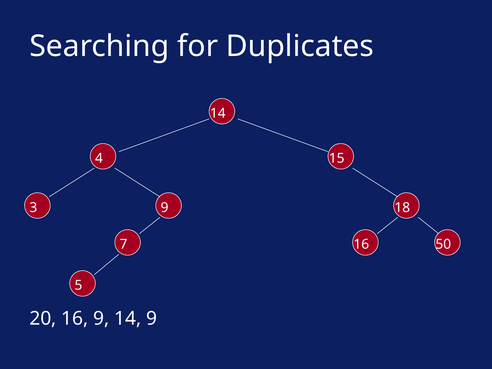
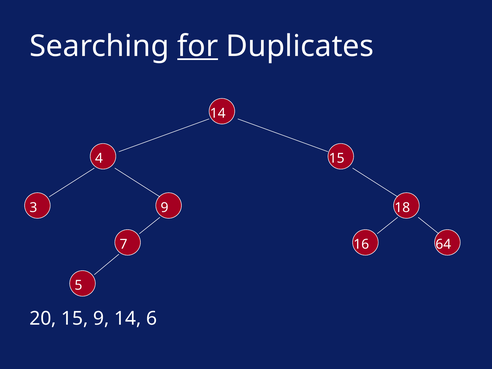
for underline: none -> present (198, 46)
50: 50 -> 64 (443, 244)
20 16: 16 -> 15 (75, 319)
14 9: 9 -> 6 (152, 319)
